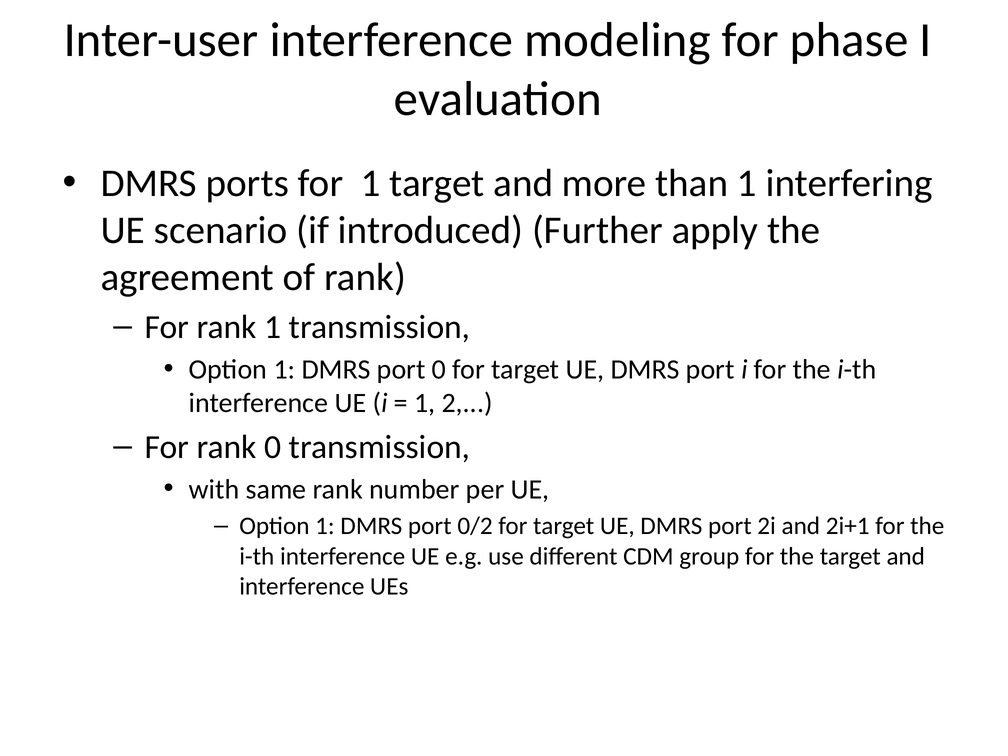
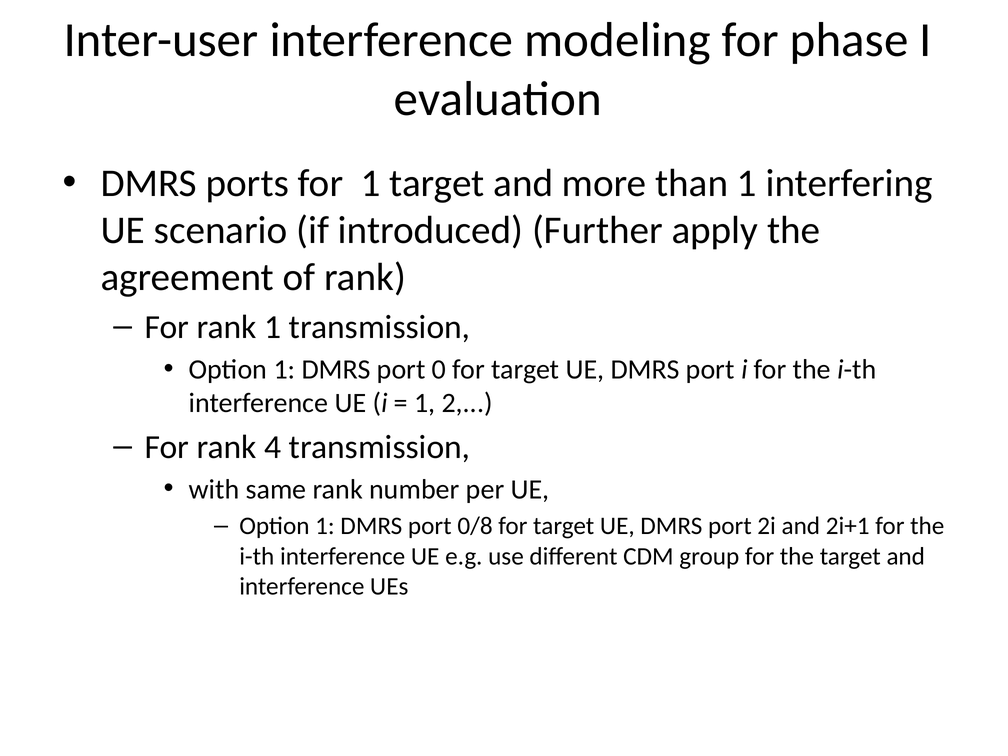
rank 0: 0 -> 4 (273, 447)
0/2: 0/2 -> 0/8 (475, 526)
